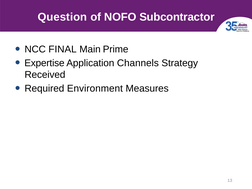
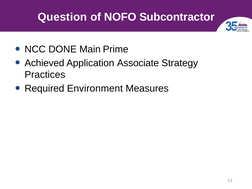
FINAL: FINAL -> DONE (63, 49)
Expertise: Expertise -> Achieved (44, 63)
Channels: Channels -> Associate (138, 63)
Received: Received -> Practices (45, 75)
